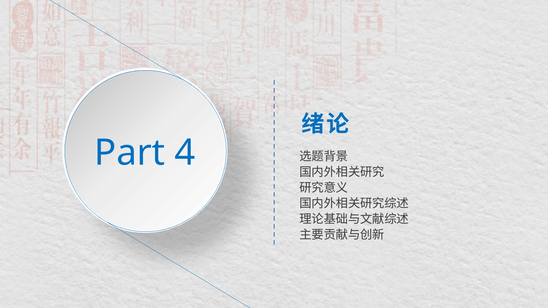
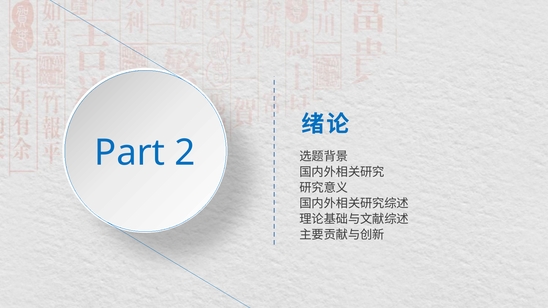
4: 4 -> 2 (185, 153)
